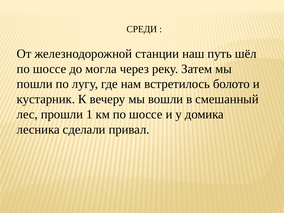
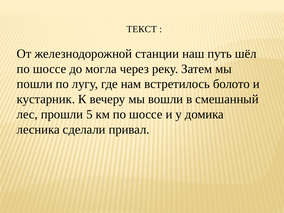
СРЕДИ: СРЕДИ -> ТЕКСТ (142, 29)
1: 1 -> 5 (89, 114)
